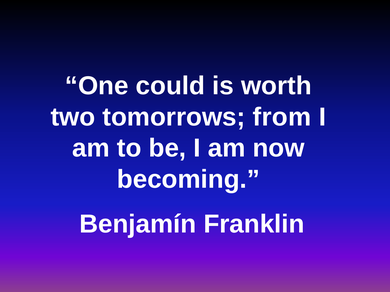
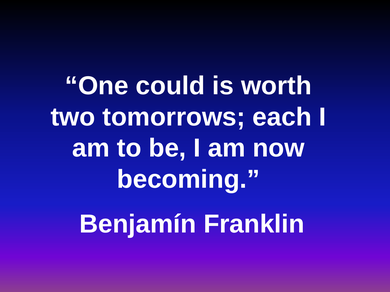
from: from -> each (282, 117)
